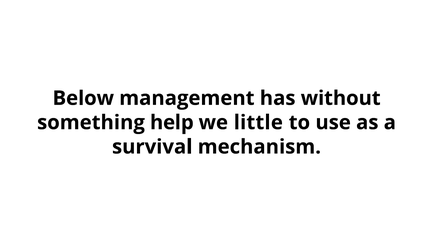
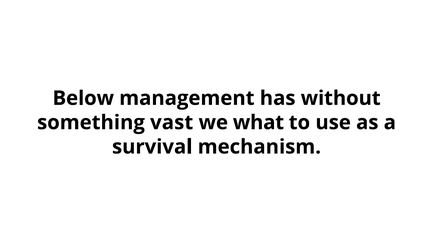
help: help -> vast (172, 123)
little: little -> what (258, 123)
